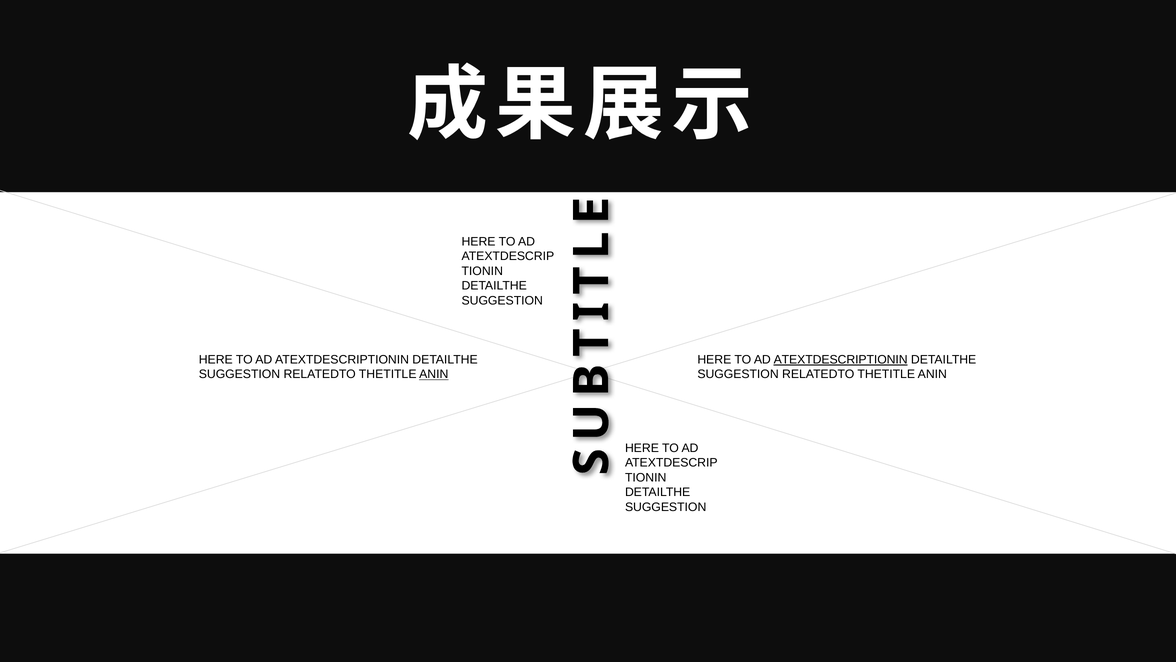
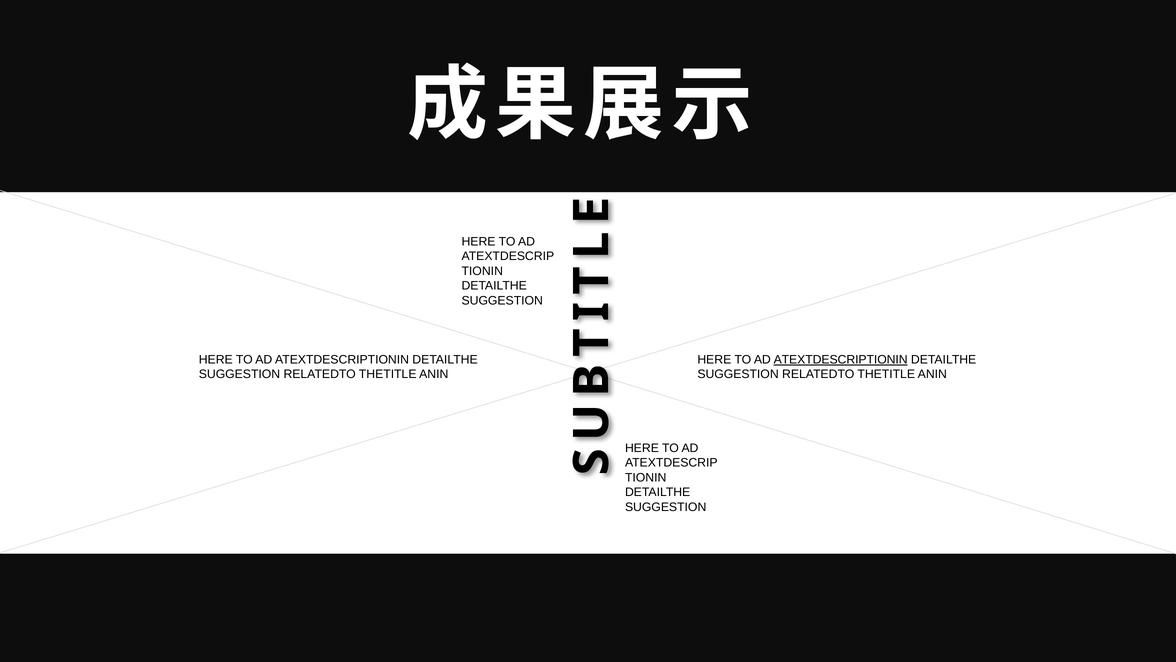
ANIN underline: present -> none (434, 374)
